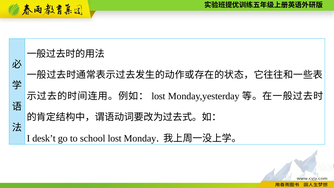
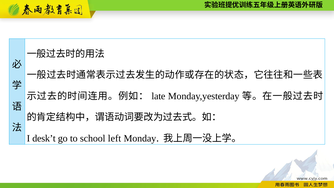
lost: lost -> late (158, 96)
school lost: lost -> left (114, 138)
